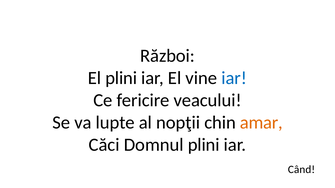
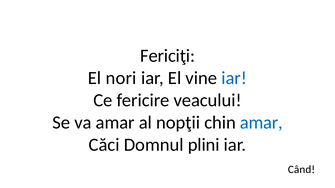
Război: Război -> Fericiţi (168, 56)
El plini: plini -> nori (121, 78)
va lupte: lupte -> amar (115, 123)
amar colour: orange -> blue (261, 123)
